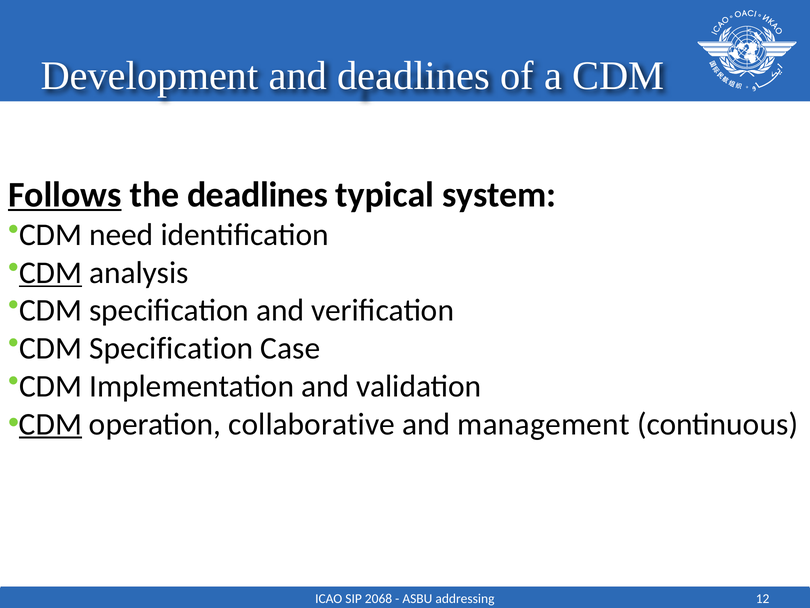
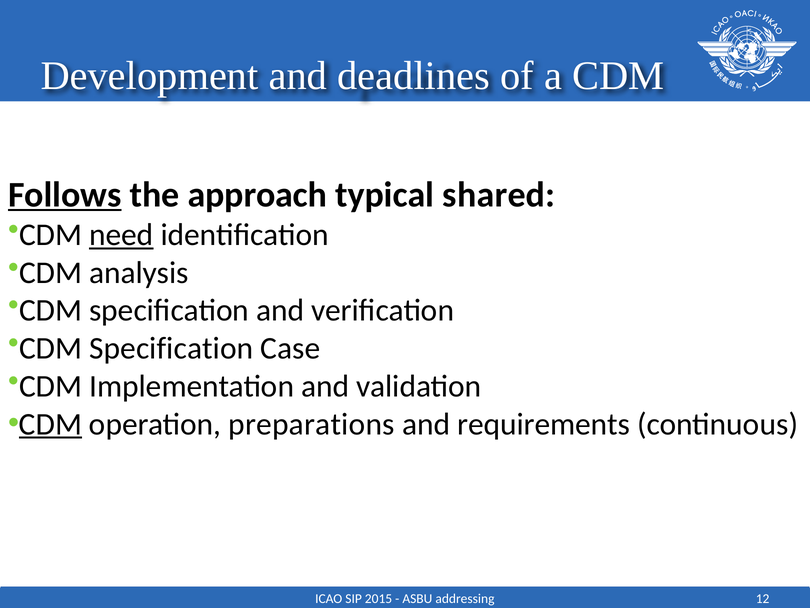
the deadlines: deadlines -> approach (257, 194)
system: system -> shared (499, 194)
need underline: none -> present (121, 235)
CDM underline: present -> none (51, 272)
collaborative: collaborative -> preparations (312, 424)
management: management -> requirements (544, 424)
2068: 2068 -> 2015 (379, 598)
